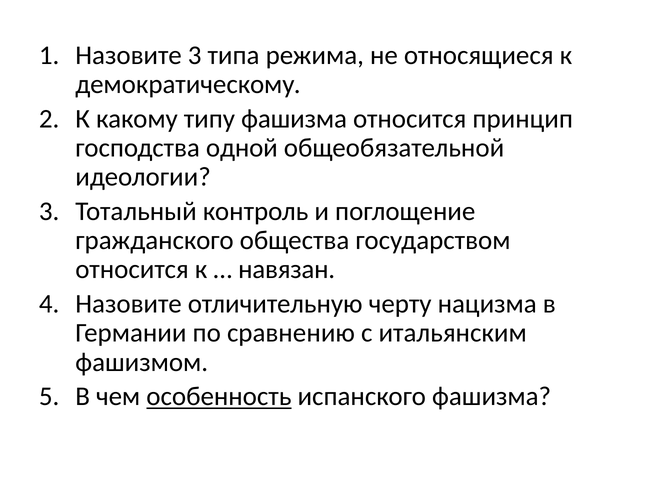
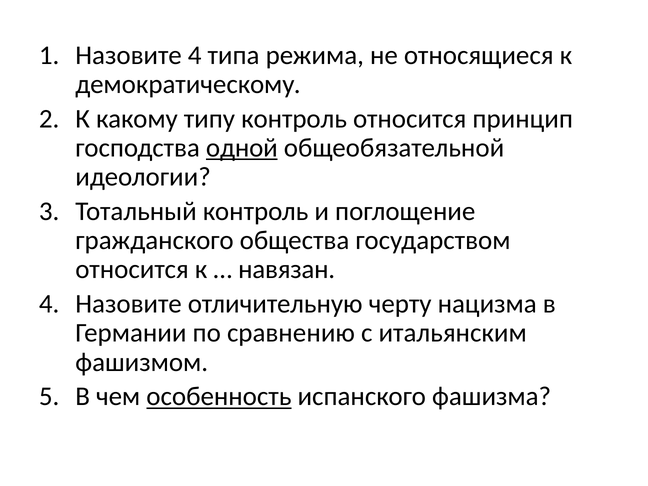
Назовите 3: 3 -> 4 (195, 55)
типу фашизма: фашизма -> контроль (294, 119)
одной underline: none -> present (242, 148)
